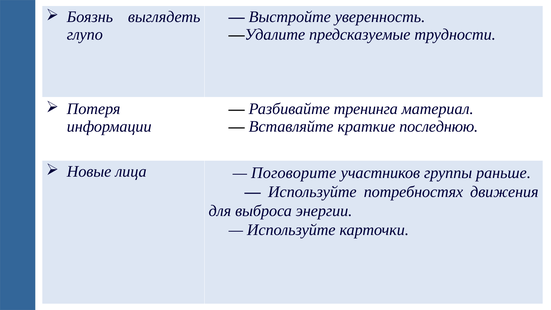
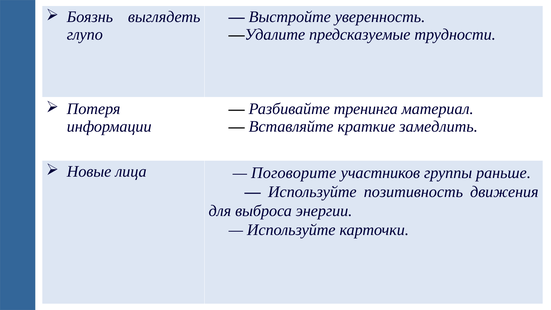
последнюю: последнюю -> замедлить (439, 127)
потребностях: потребностях -> позитивность (413, 192)
